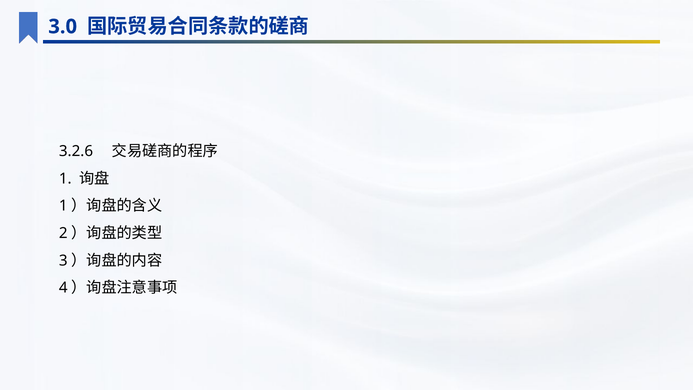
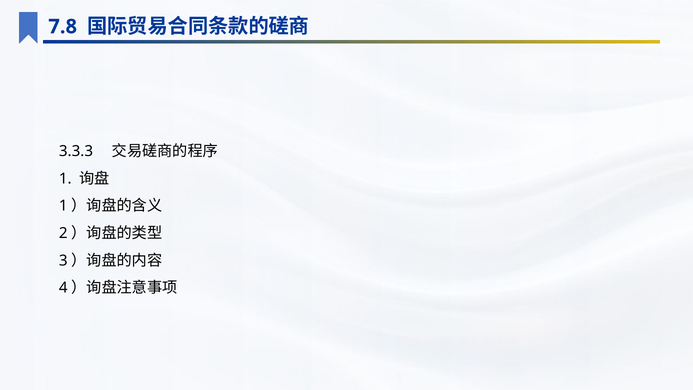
3.0: 3.0 -> 7.8 (63, 27)
3.2.6: 3.2.6 -> 3.3.3 (76, 151)
